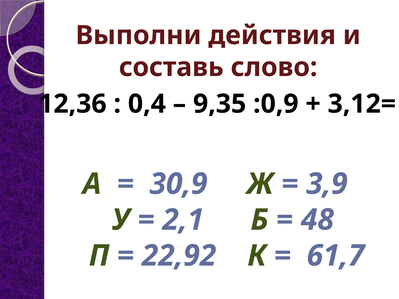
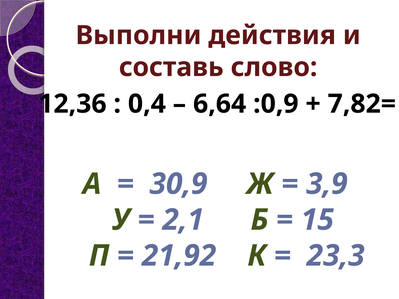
9,35: 9,35 -> 6,64 (220, 104)
3,12=: 3,12= -> 7,82= (362, 104)
48: 48 -> 15 (317, 220)
22,92: 22,92 -> 21,92 (179, 256)
61,7: 61,7 -> 23,3 (336, 256)
